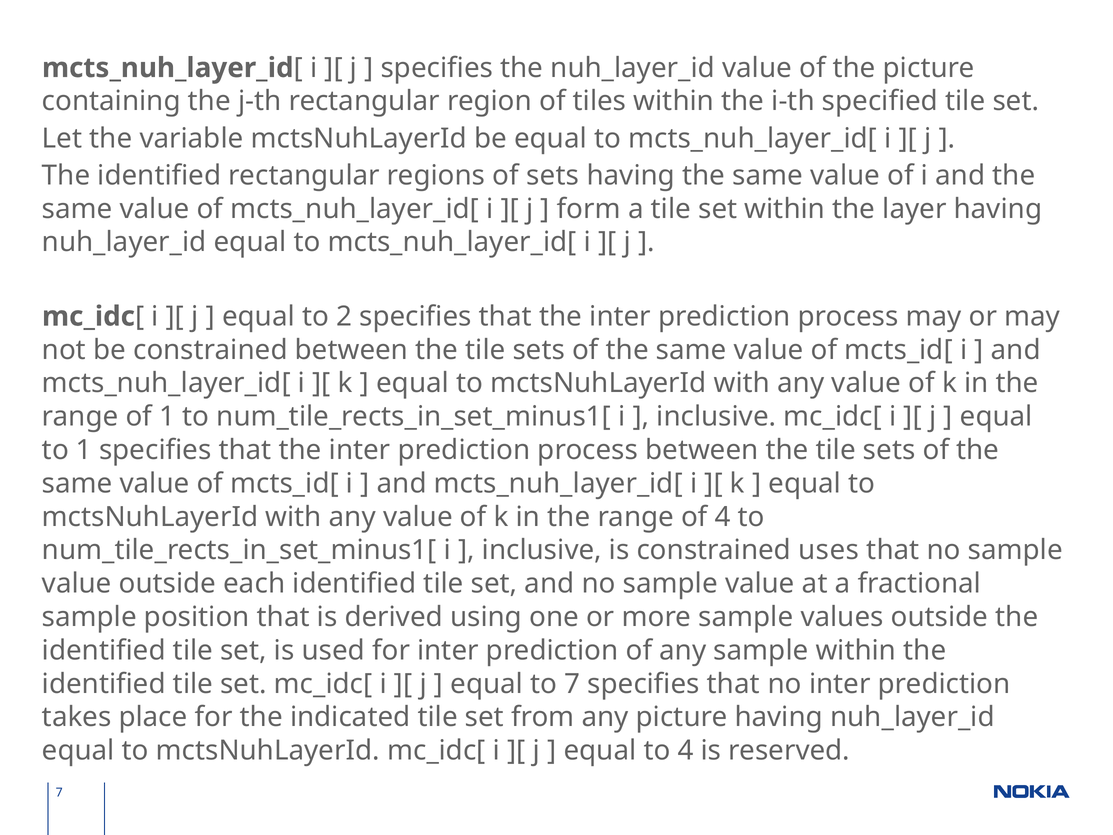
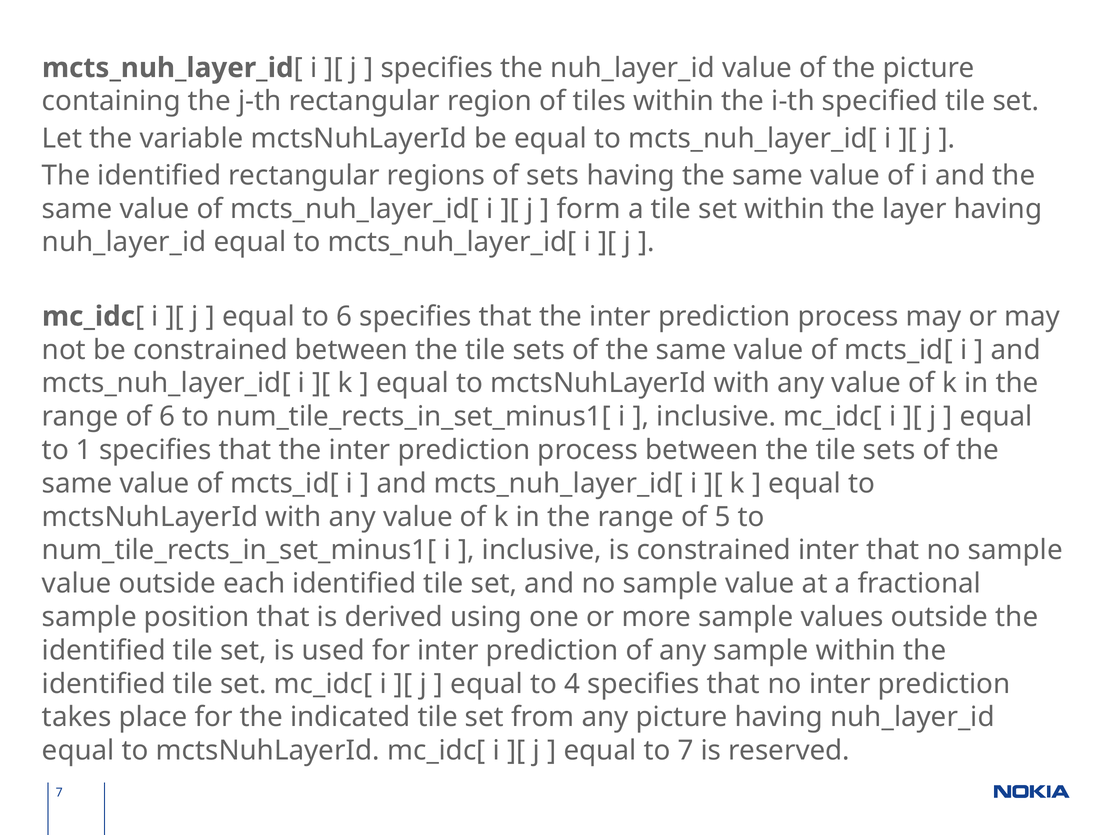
to 2: 2 -> 6 (344, 316)
of 1: 1 -> 6 (167, 417)
of 4: 4 -> 5 (723, 517)
constrained uses: uses -> inter (829, 550)
to 7: 7 -> 4 (572, 684)
to 4: 4 -> 7 (686, 750)
